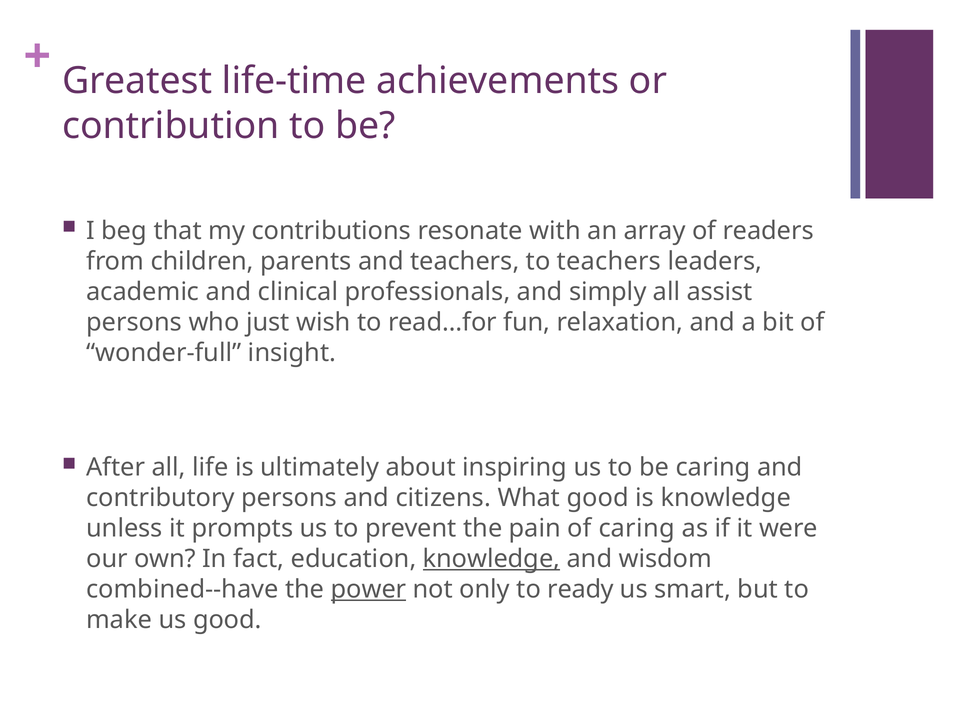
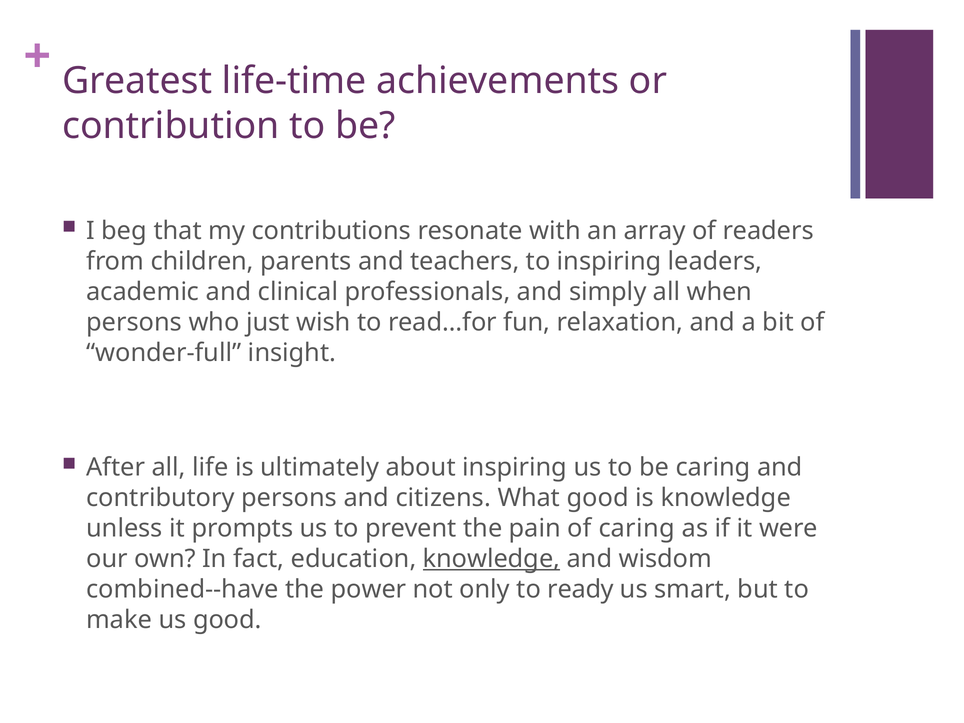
to teachers: teachers -> inspiring (609, 261)
assist: assist -> when (720, 292)
power underline: present -> none (369, 589)
